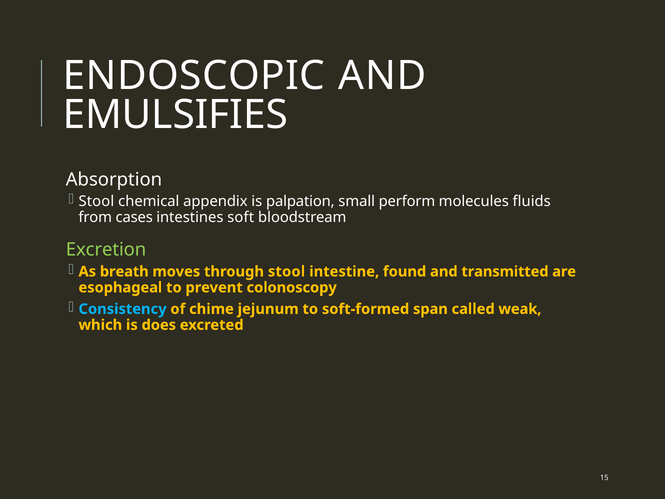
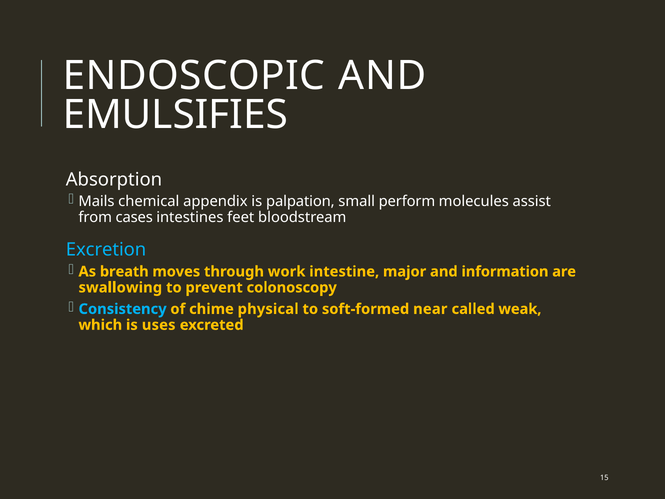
Stool: Stool -> Mails (96, 201)
fluids: fluids -> assist (532, 201)
soft: soft -> feet (241, 217)
Excretion colour: light green -> light blue (106, 250)
through stool: stool -> work (287, 271)
found: found -> major (405, 271)
transmitted: transmitted -> information (505, 271)
esophageal: esophageal -> swallowing (120, 287)
jejunum: jejunum -> physical (268, 309)
span: span -> near (430, 309)
does: does -> uses (159, 325)
